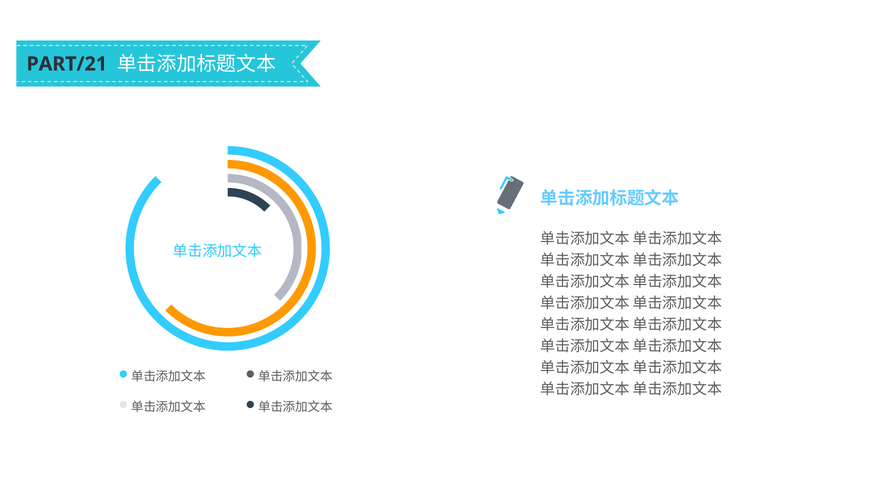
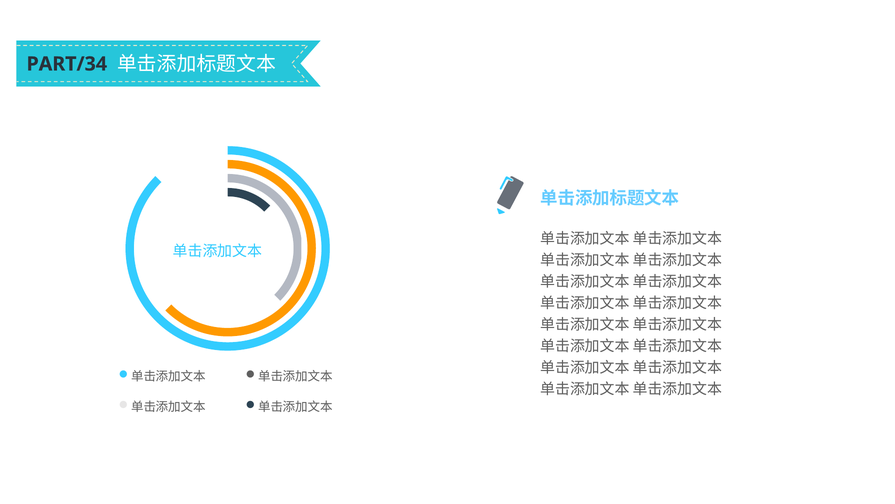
PART/21: PART/21 -> PART/34 (67, 64)
